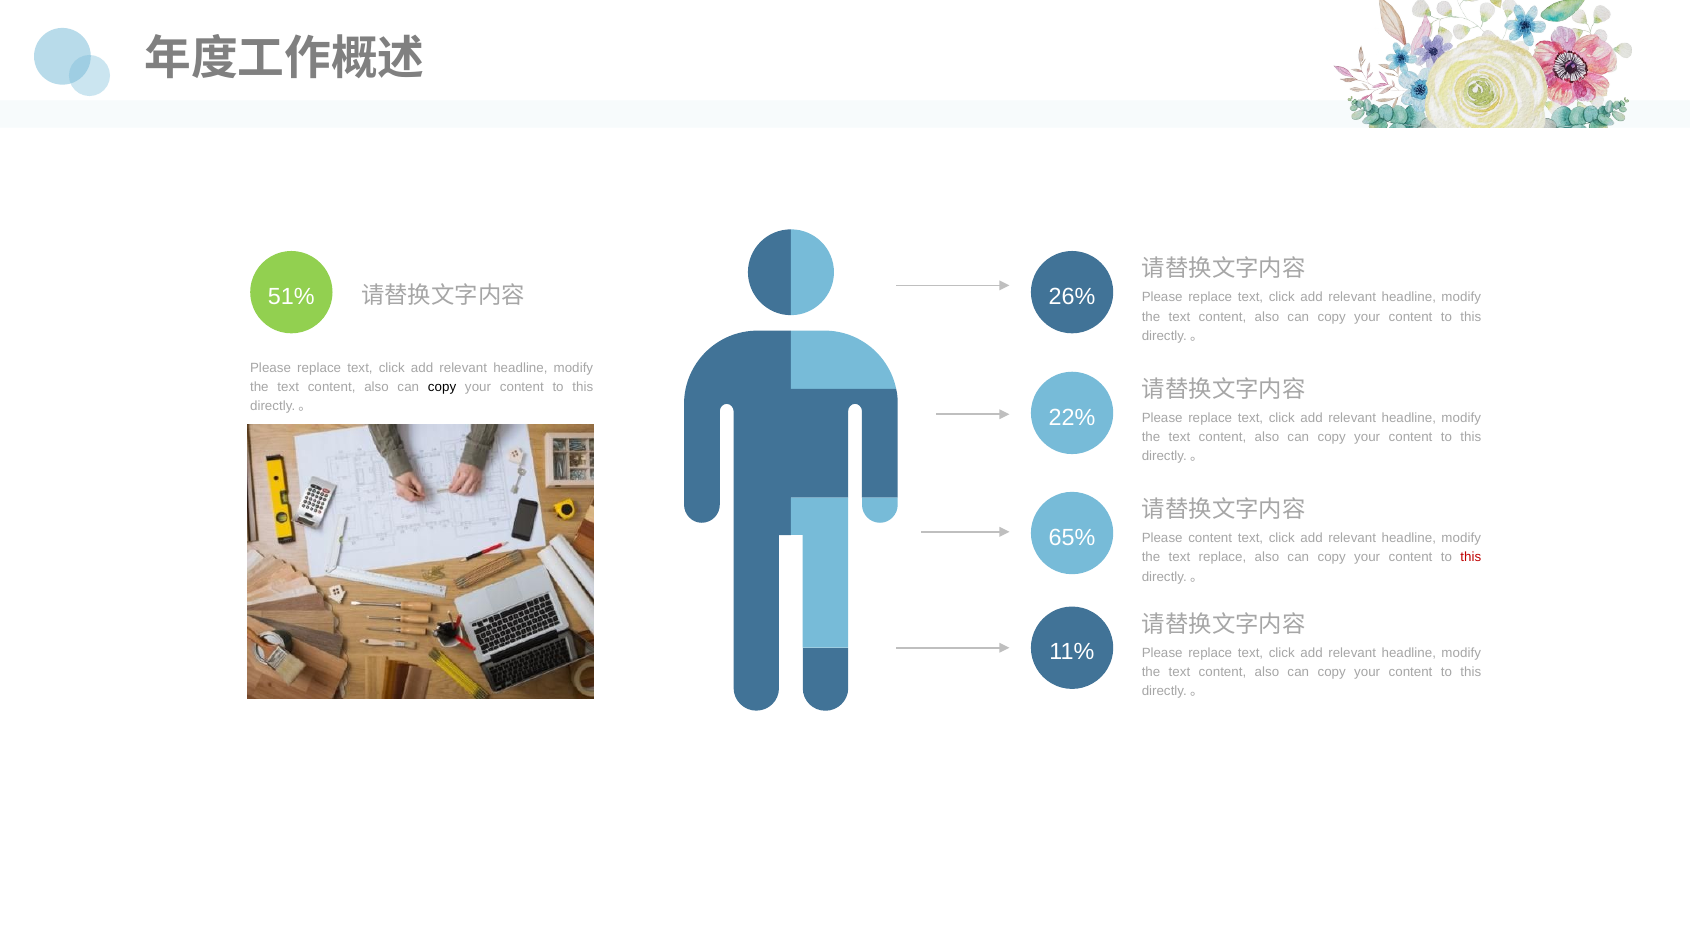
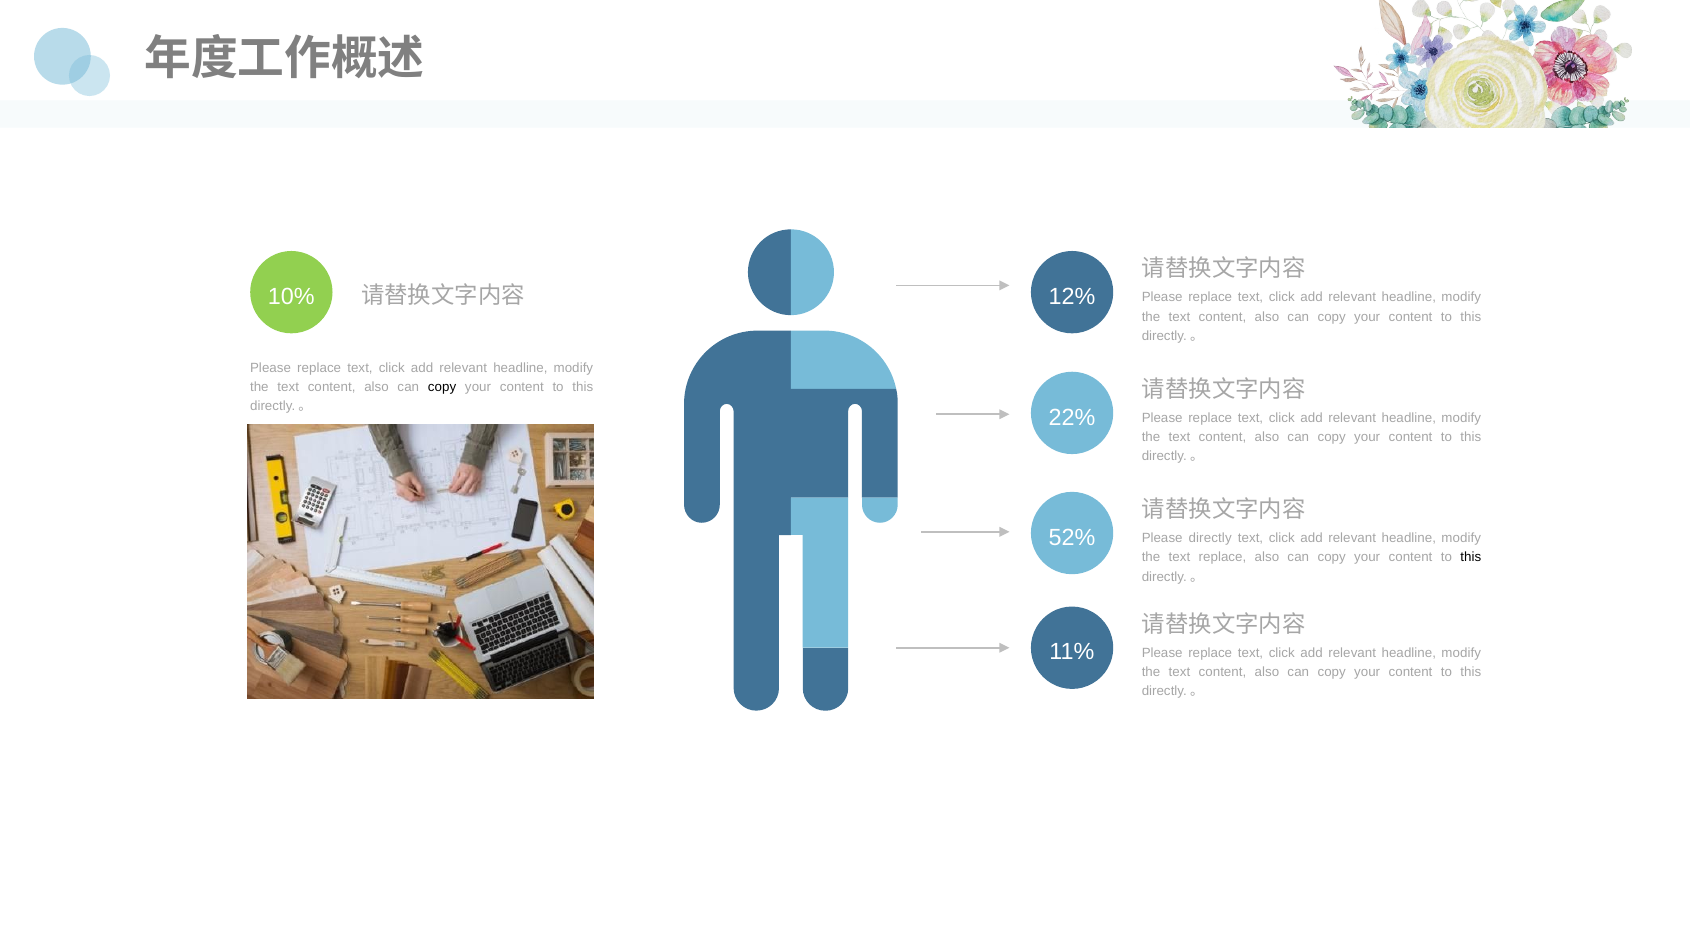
51%: 51% -> 10% (291, 296)
26%: 26% -> 12% (1072, 296)
65%: 65% -> 52% (1072, 537)
Please content: content -> directly (1210, 538)
this colour: red -> black (1471, 557)
